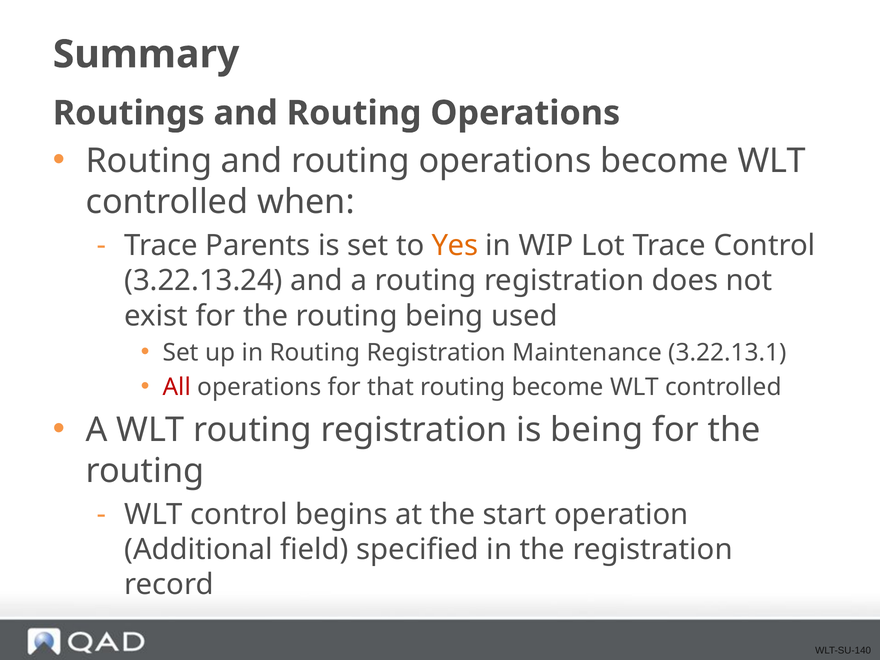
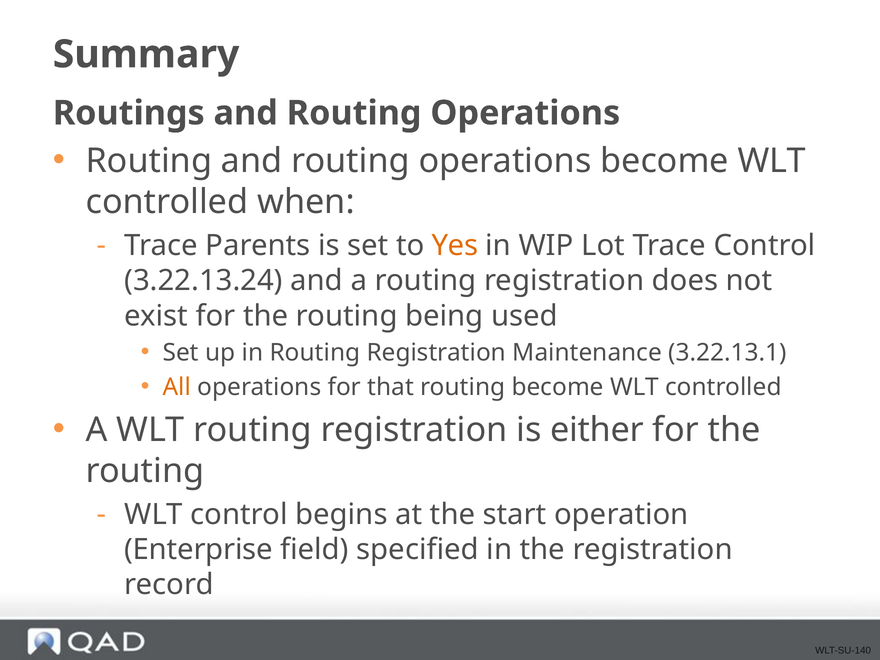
All colour: red -> orange (177, 387)
is being: being -> either (597, 430)
Additional: Additional -> Enterprise (199, 550)
